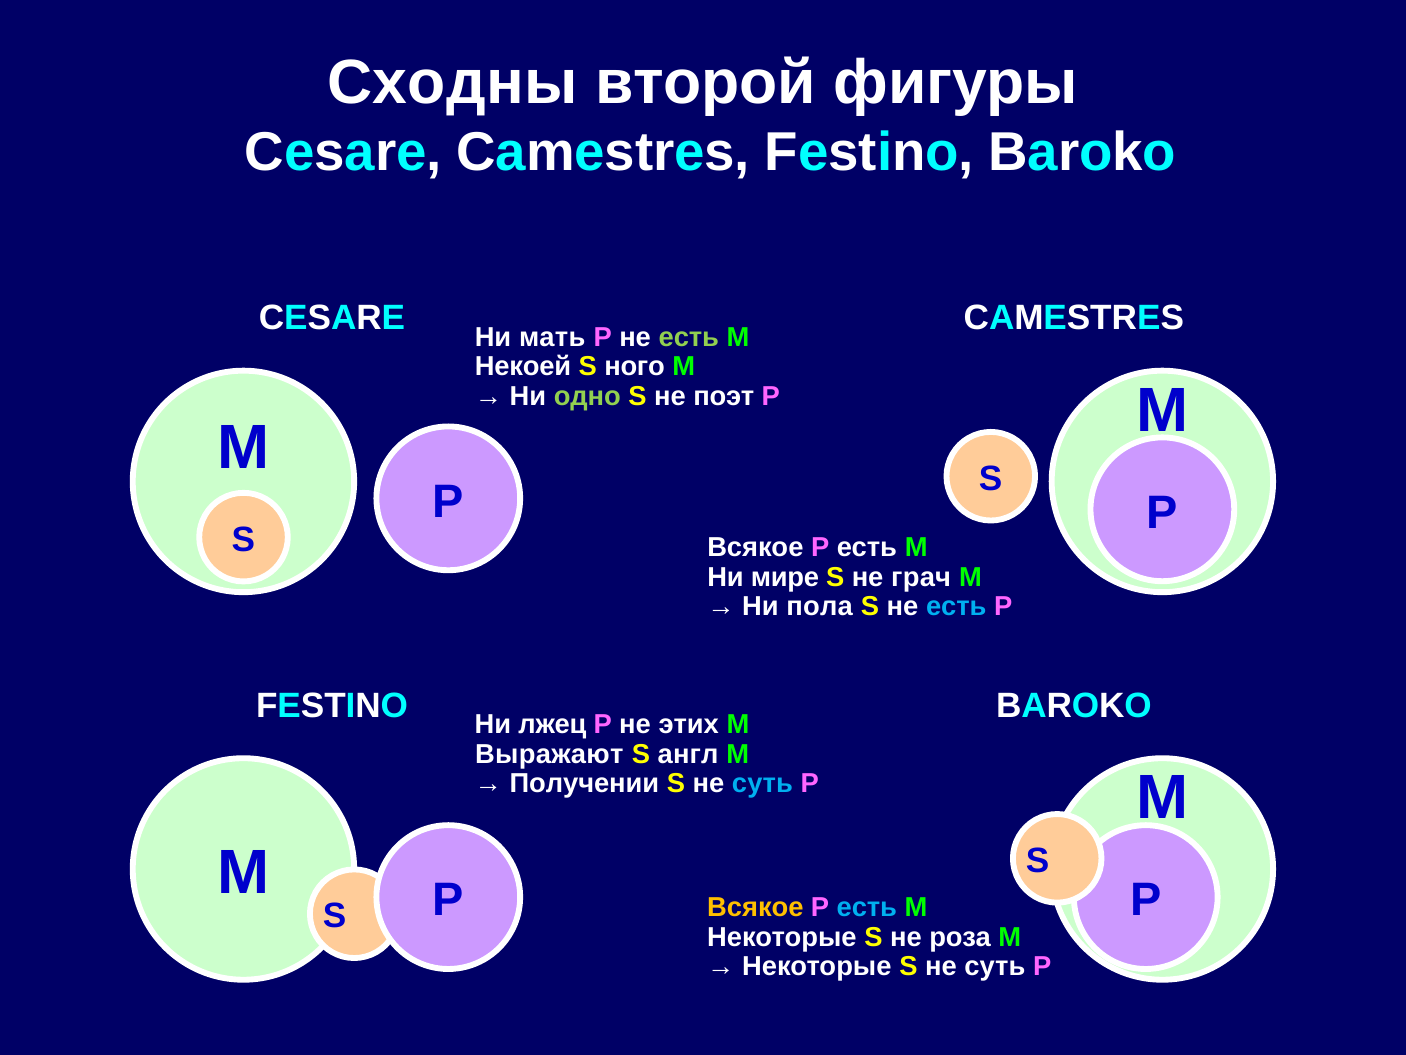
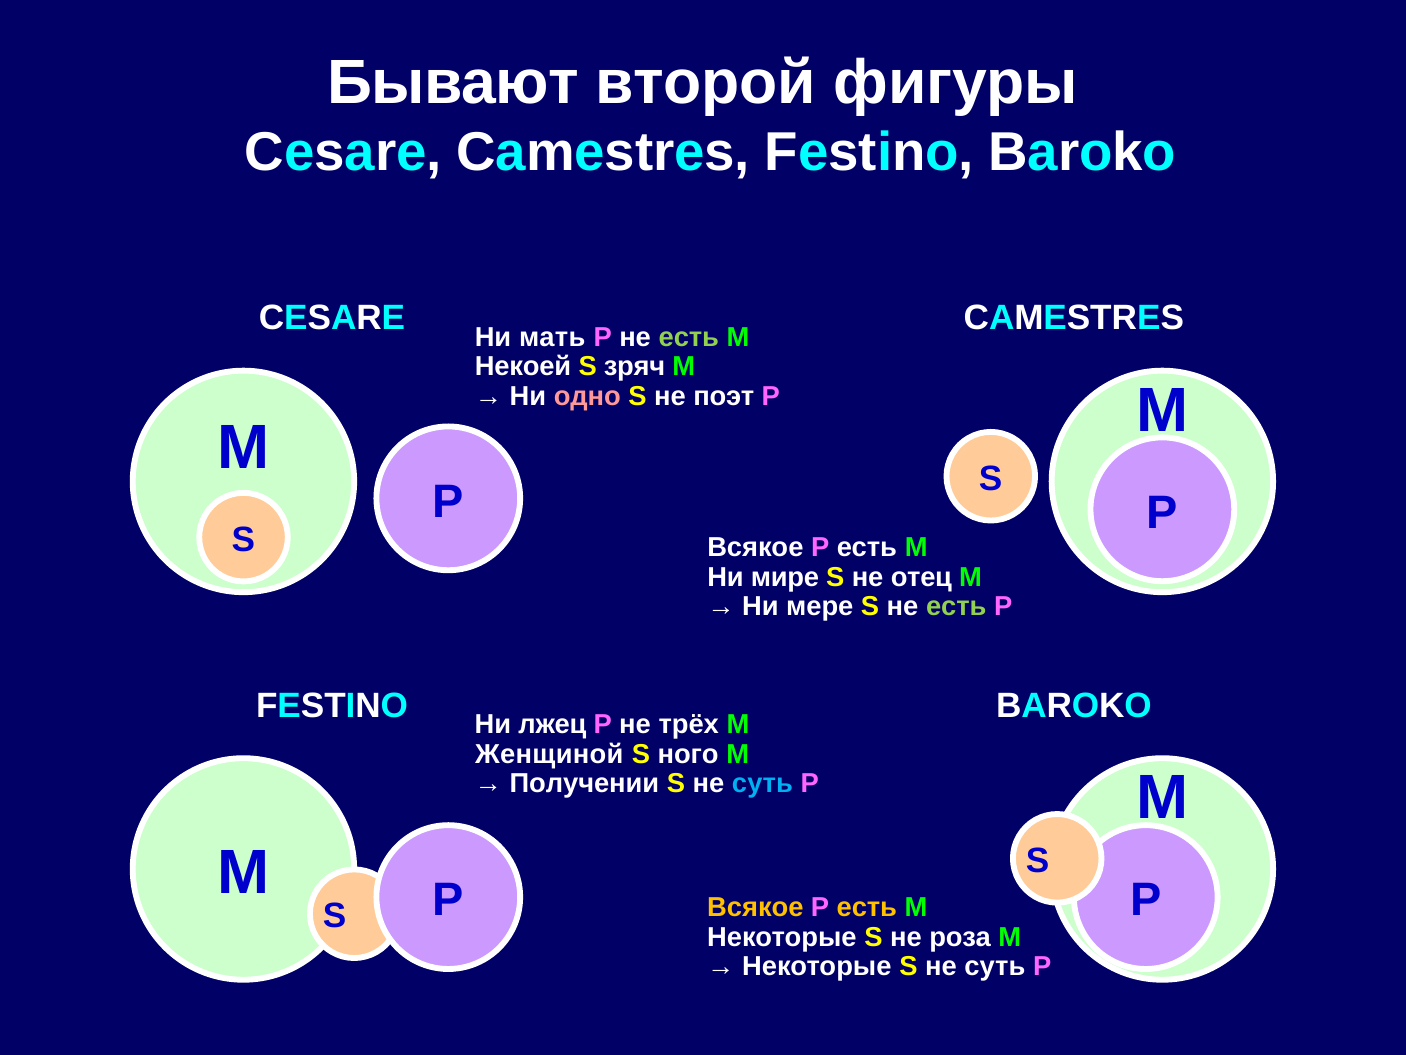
Сходны: Сходны -> Бывают (453, 82)
ного: ного -> зряч (635, 367)
одно colour: light green -> pink (587, 396)
грач: грач -> отец (921, 577)
пола: пола -> мере (820, 606)
есть colour: light blue -> light green (956, 606)
этих: этих -> трёх (689, 724)
Выражают: Выражают -> Женщиной (549, 754)
англ: англ -> ного (688, 754)
есть colour: light blue -> yellow (867, 907)
